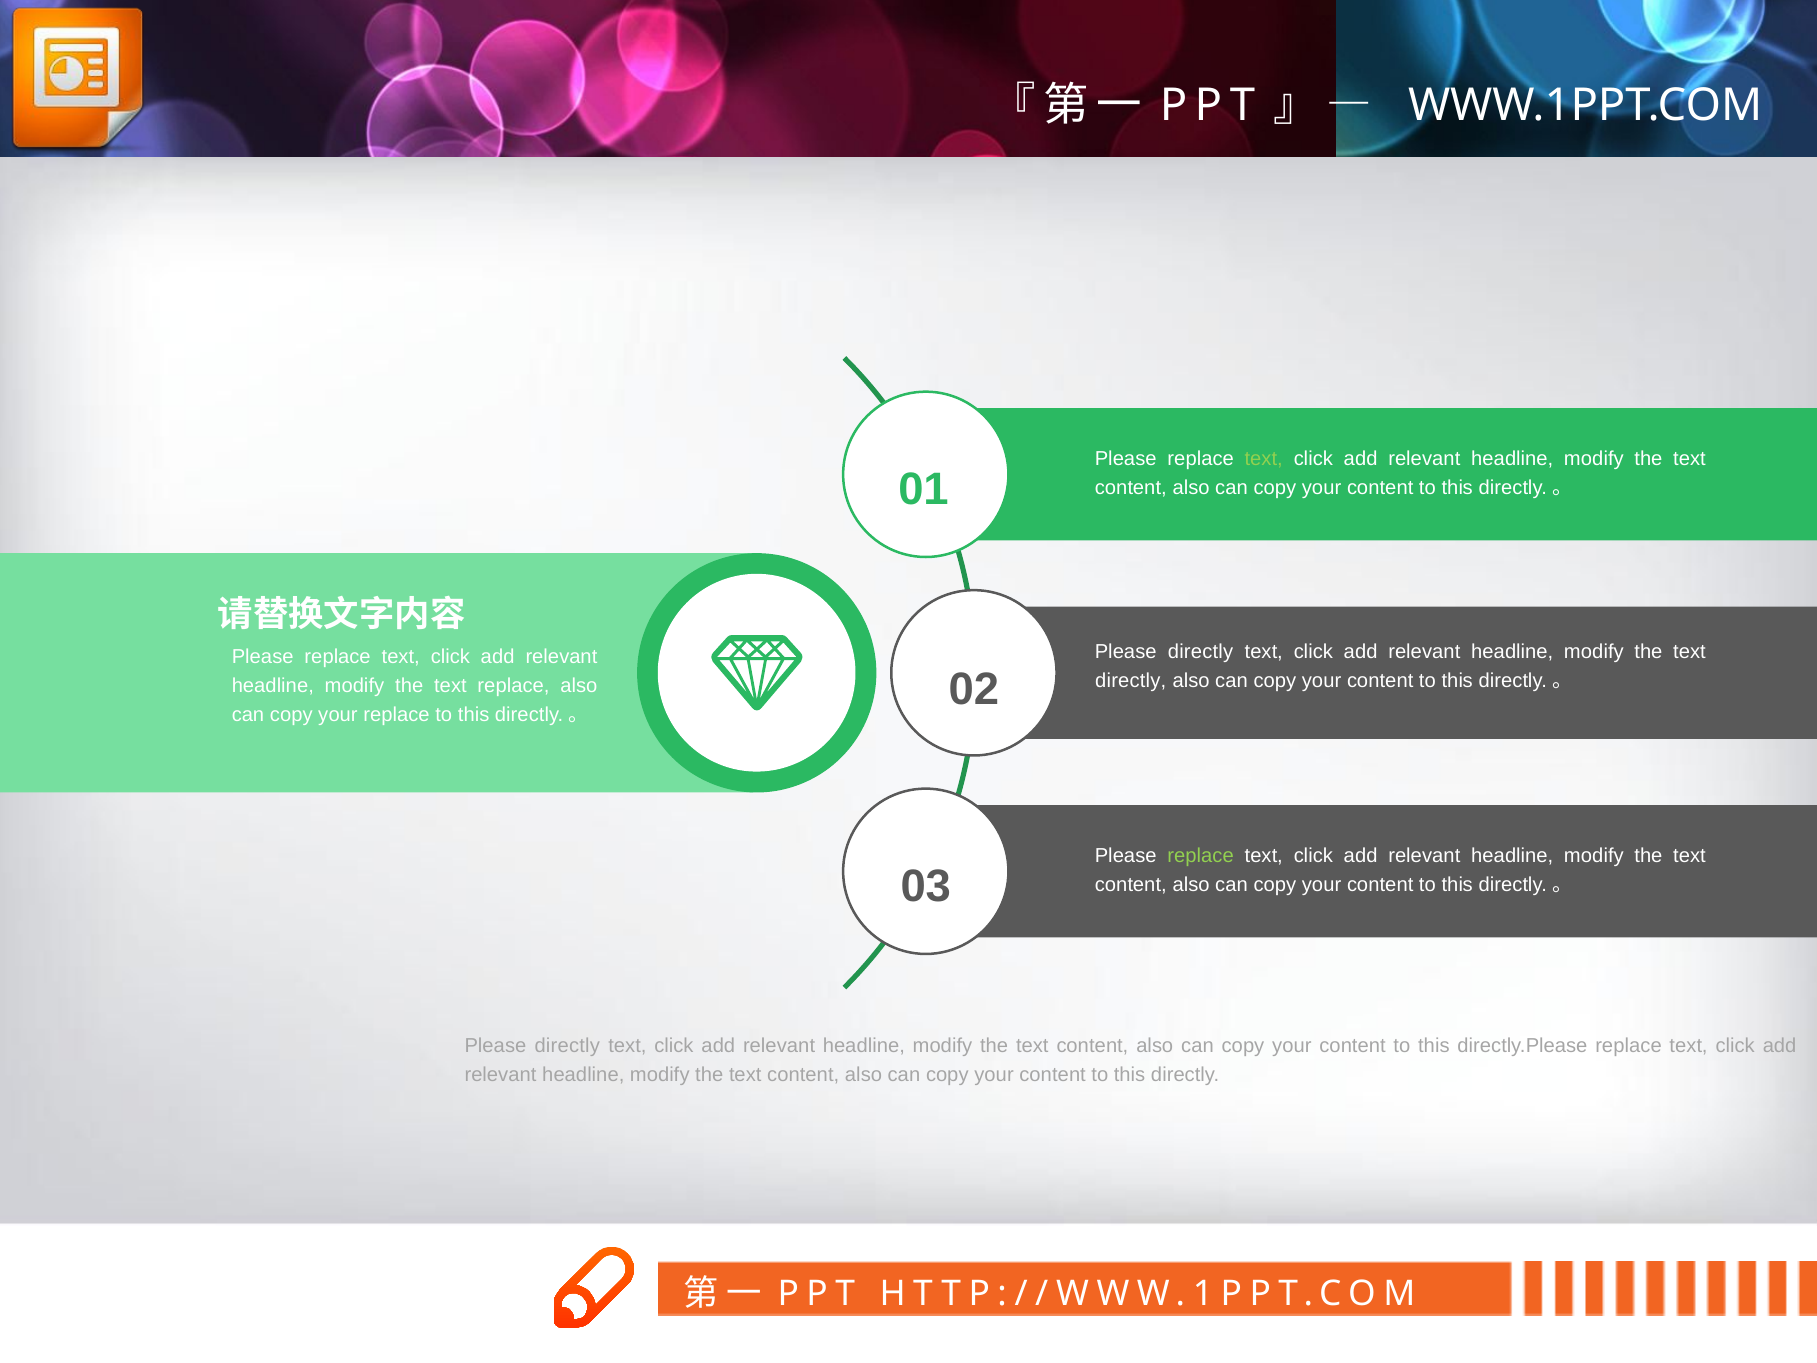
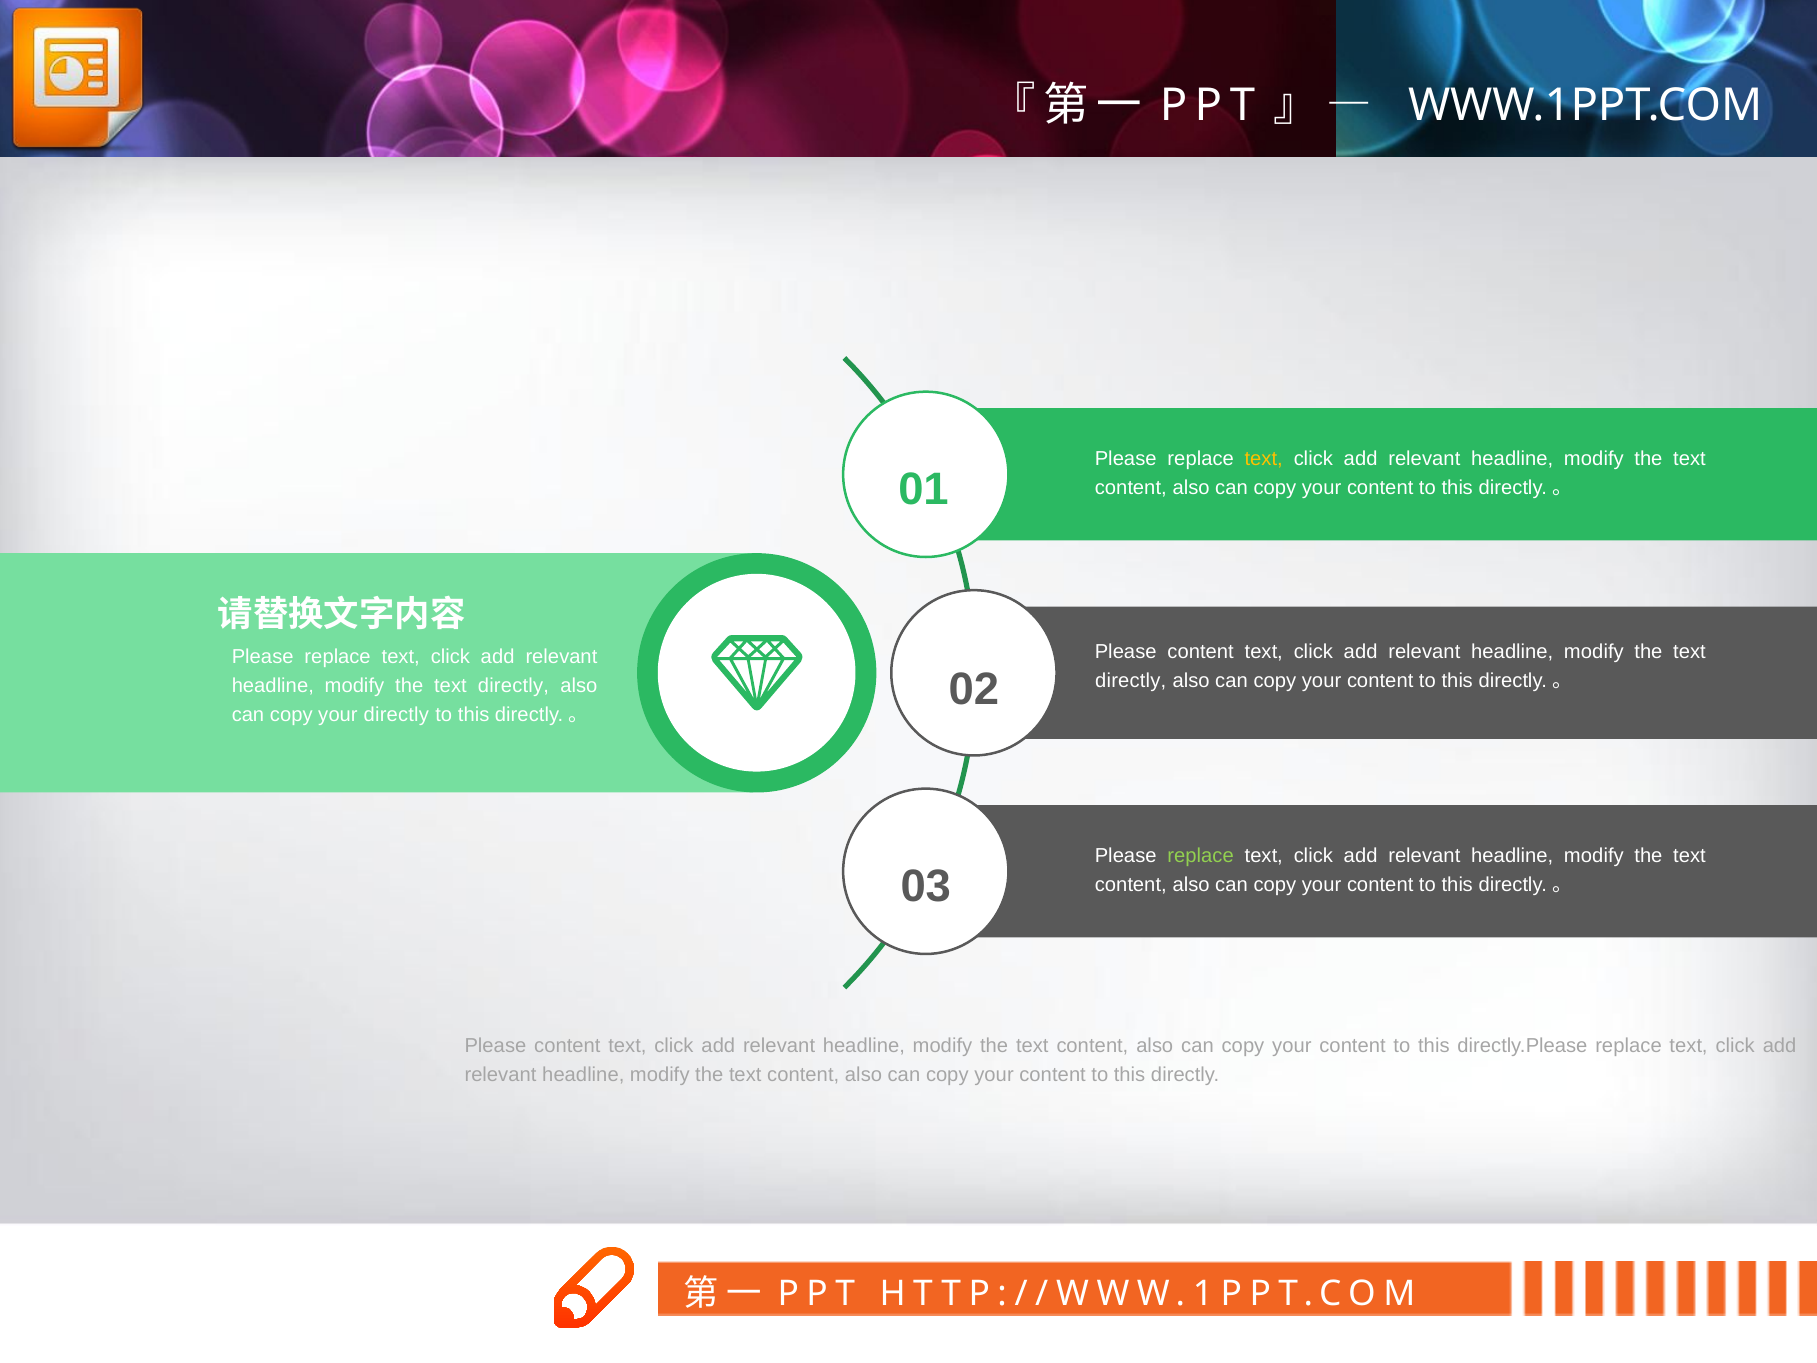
text colour: light green -> yellow (1264, 459)
directly: directly -> content (1201, 652)
replace: replace -> directly (513, 686)
your replace: replace -> directly (396, 715)
directly: directly -> content (567, 1045)
